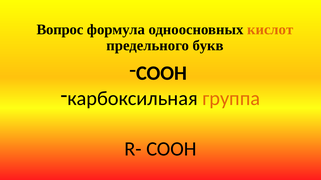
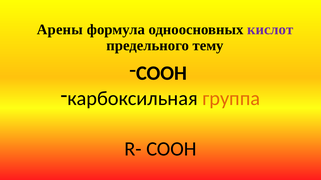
Вопрос: Вопрос -> Арены (60, 30)
кислот colour: orange -> purple (270, 30)
букв: букв -> тему (208, 46)
